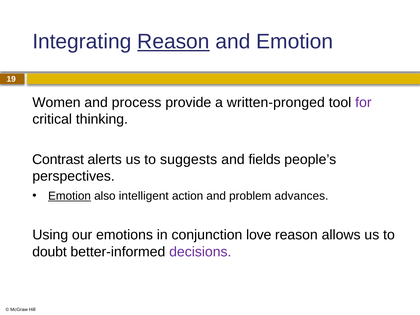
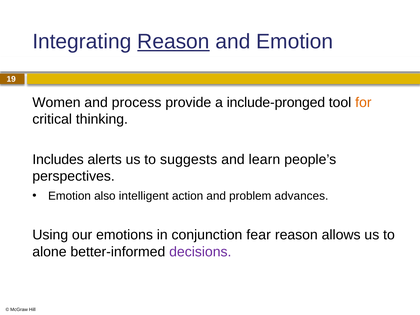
written-pronged: written-pronged -> include-pronged (276, 102)
for colour: purple -> orange (363, 102)
Contrast: Contrast -> Includes (58, 159)
fields: fields -> learn (264, 159)
Emotion underline: present -> none (70, 196)
love: love -> fear (259, 235)
doubt: doubt -> alone (49, 252)
